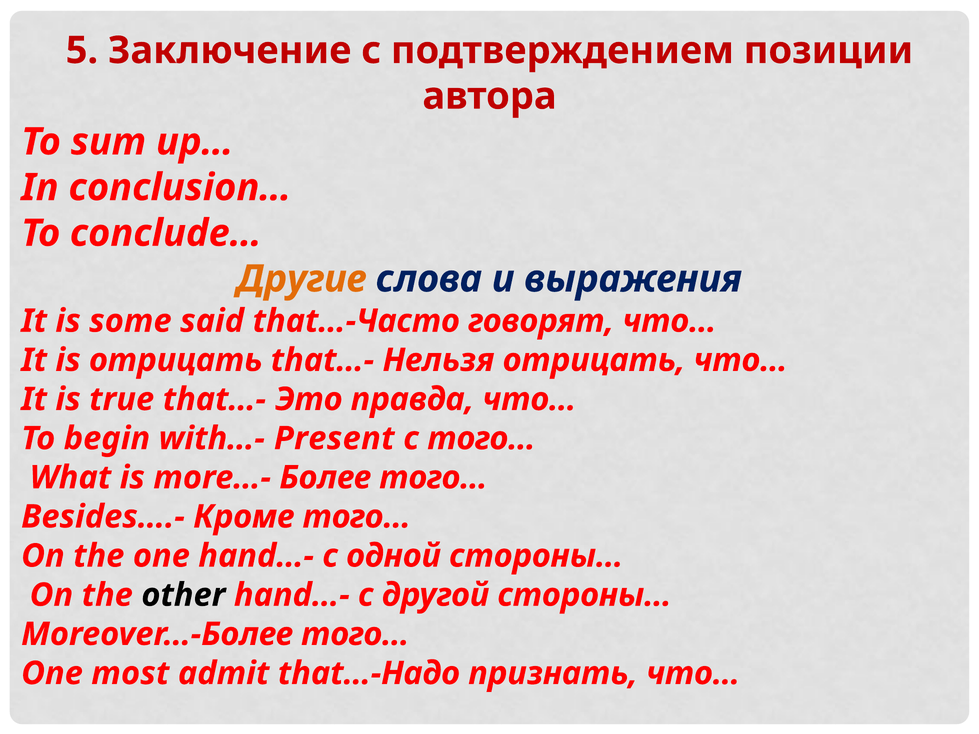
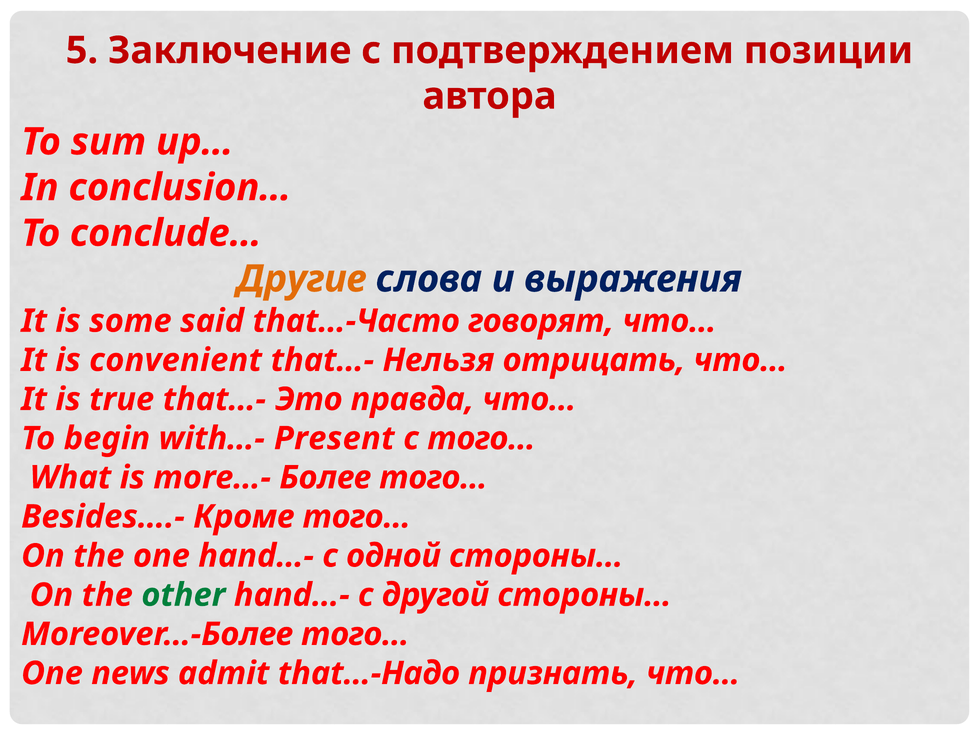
is отрицать: отрицать -> convenient (176, 360)
other colour: black -> green (183, 595)
most: most -> news (131, 674)
